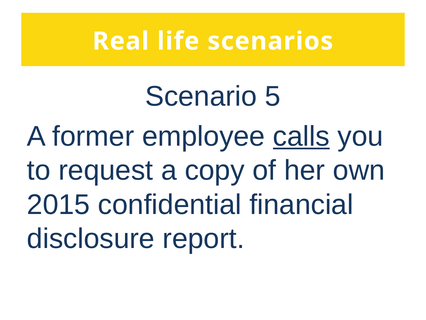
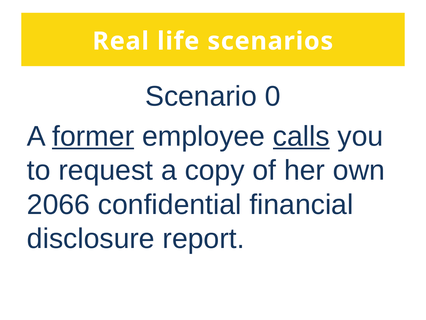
5: 5 -> 0 (273, 96)
former underline: none -> present (93, 136)
2015: 2015 -> 2066 (59, 204)
